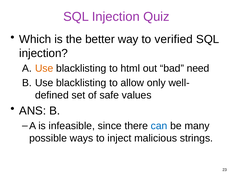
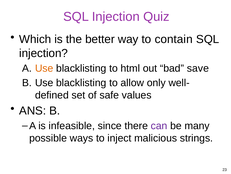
verified: verified -> contain (174, 39)
need: need -> save (198, 68)
can colour: blue -> purple (159, 125)
